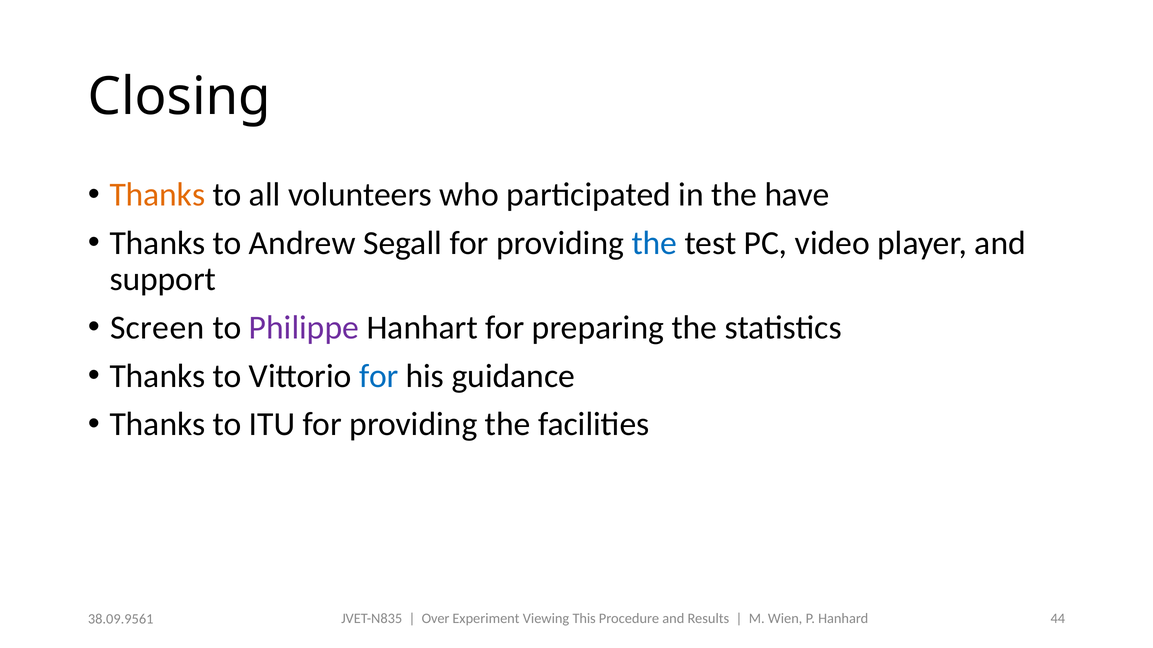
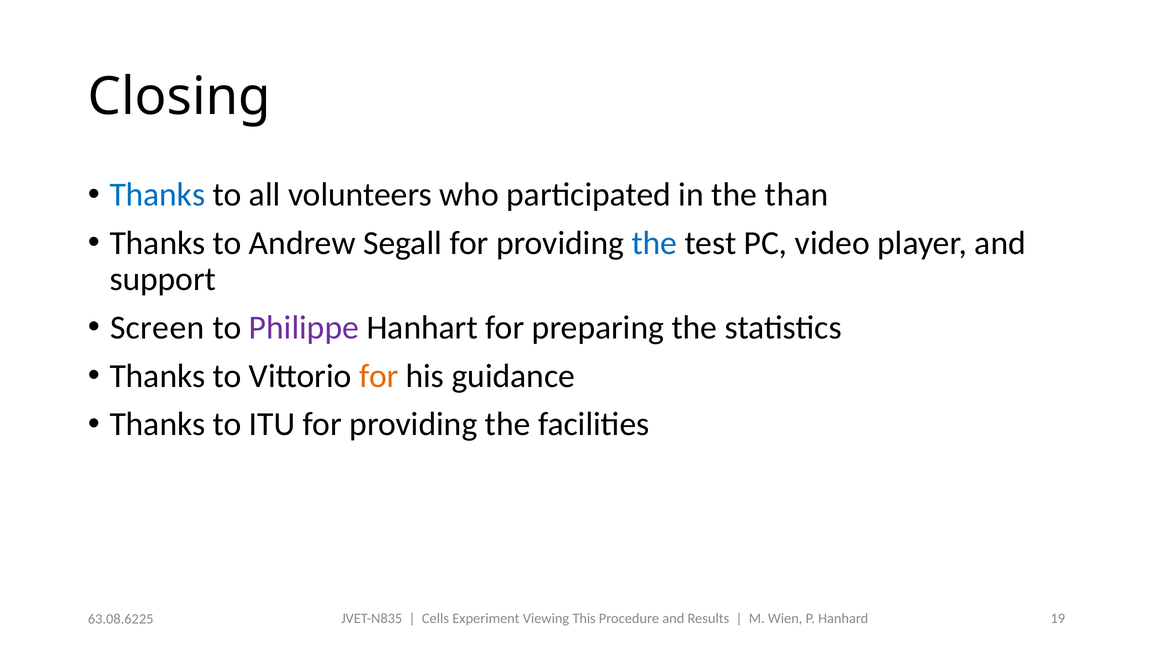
Thanks colour: orange -> blue (157, 195)
have: have -> than (797, 195)
for colour: blue -> orange (379, 376)
Over: Over -> Cells (435, 619)
44: 44 -> 19 (1058, 619)
38.09.9561: 38.09.9561 -> 63.08.6225 (121, 619)
